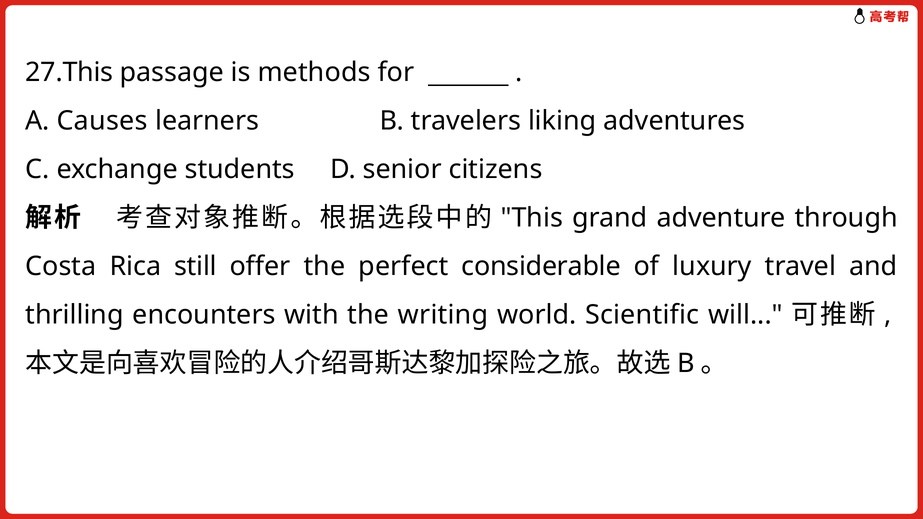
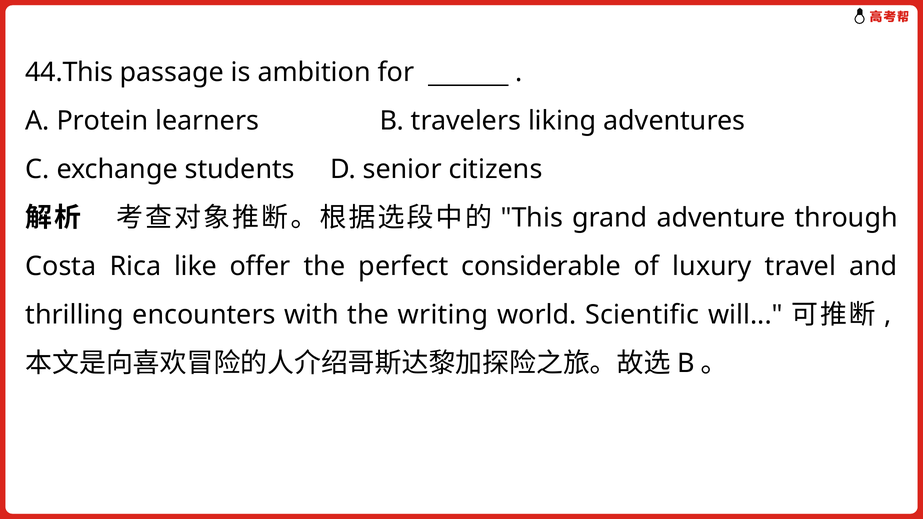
27.This: 27.This -> 44.This (69, 73)
methods: methods -> ambition (314, 73)
Causes: Causes -> Protein (102, 121)
still: still -> like (196, 266)
